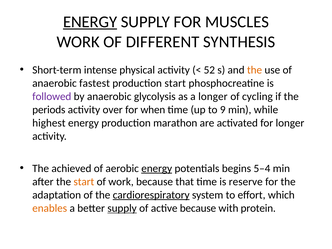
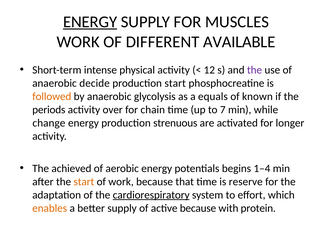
SYNTHESIS: SYNTHESIS -> AVAILABLE (239, 42)
52: 52 -> 12 (209, 70)
the colour: orange -> purple (255, 70)
fastest: fastest -> decide (95, 83)
followed colour: purple -> orange (52, 96)
a longer: longer -> equals (213, 96)
cycling: cycling -> known (257, 96)
when: when -> chain (153, 110)
9: 9 -> 7 (223, 110)
highest: highest -> change (49, 123)
marathon: marathon -> strenuous (175, 123)
energy underline: present -> none (157, 168)
5–4: 5–4 -> 1–4 (262, 168)
supply underline: present -> none (122, 208)
